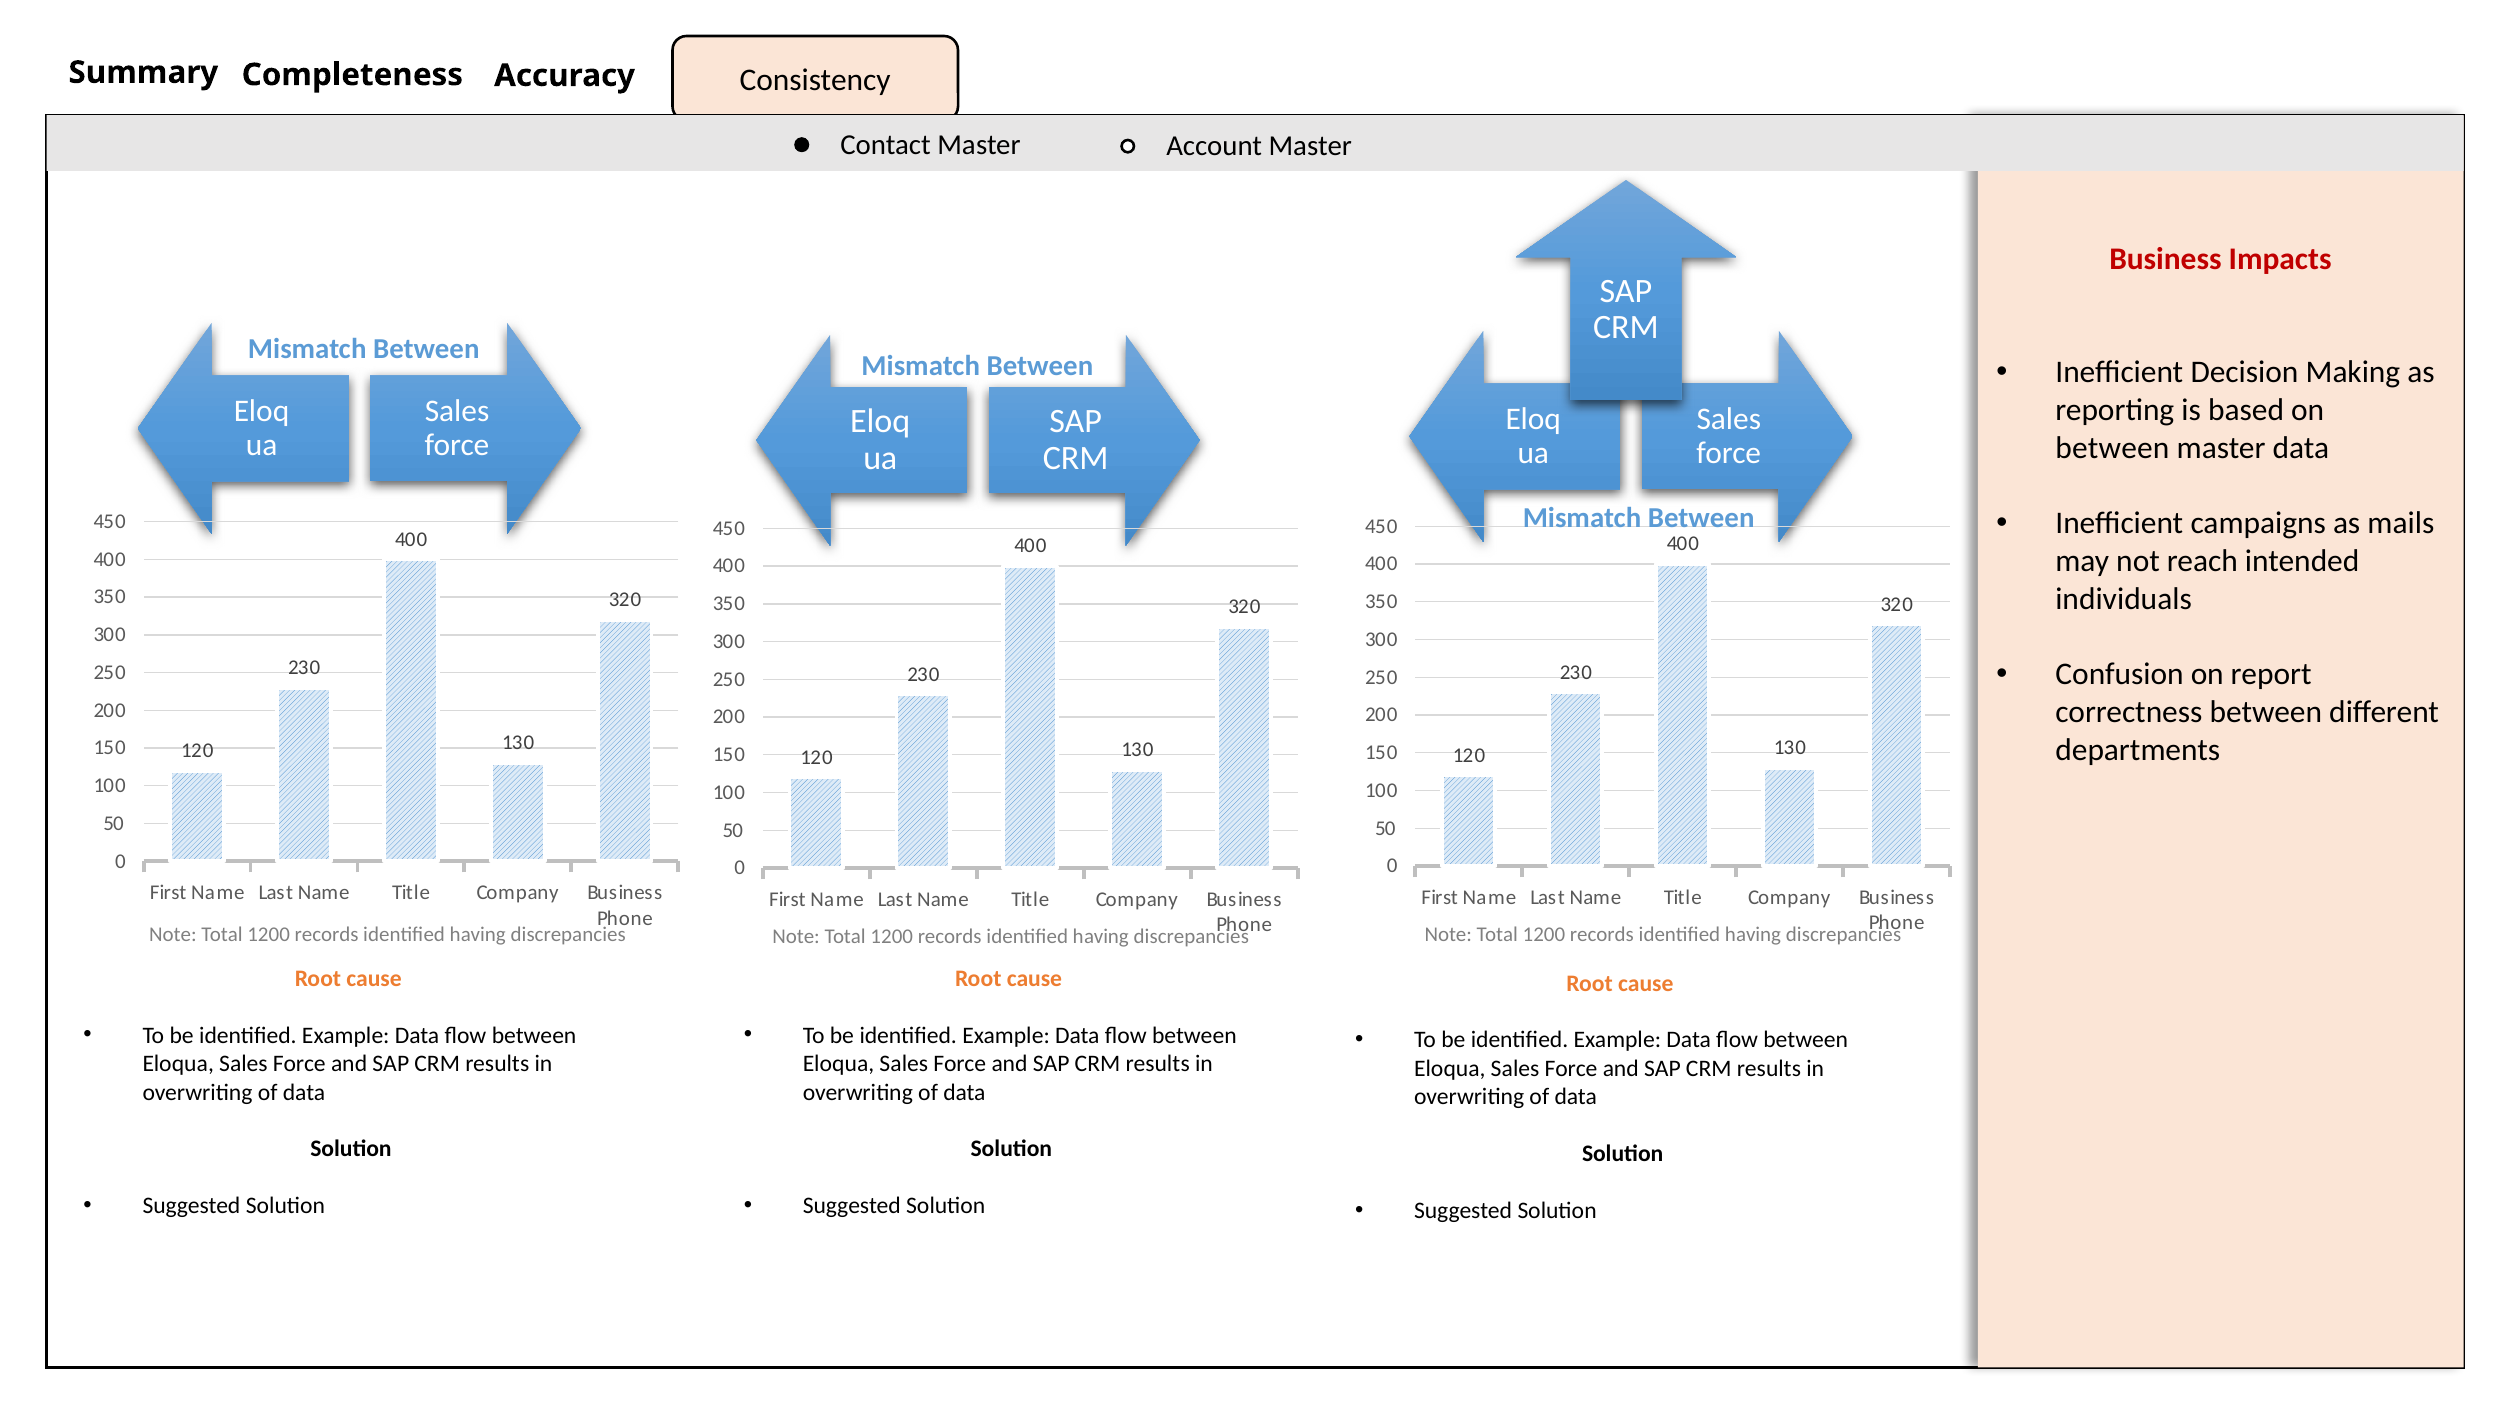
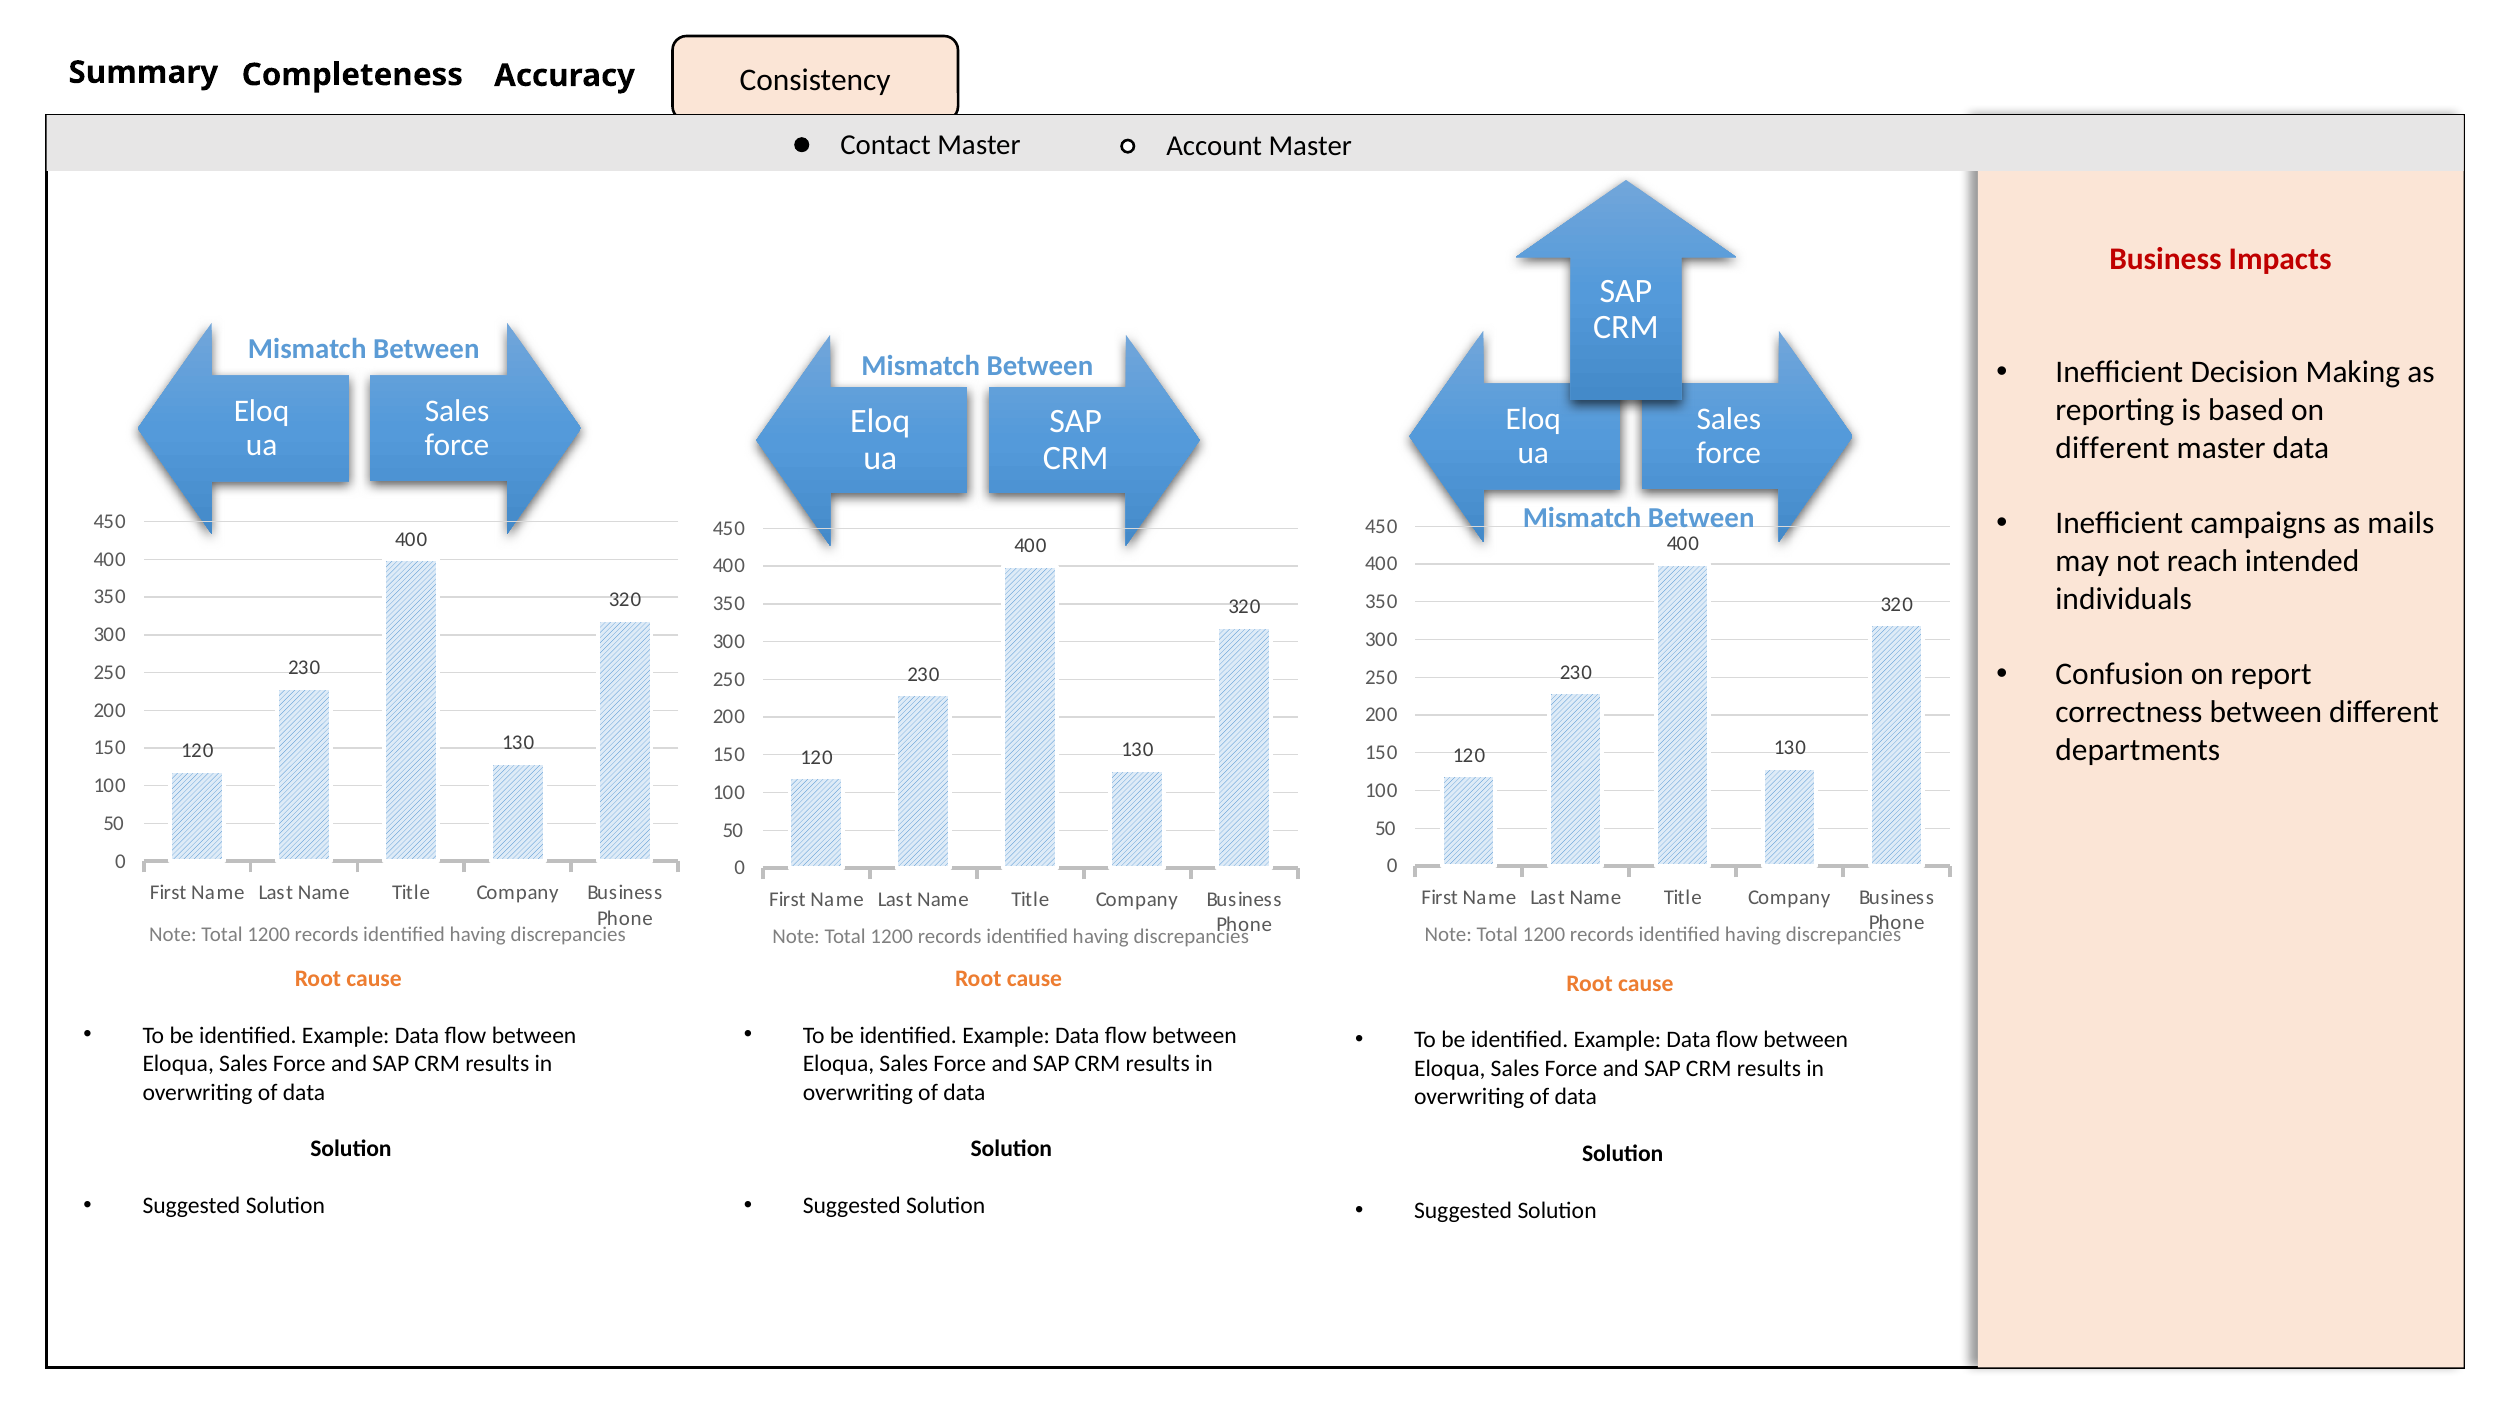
between: between -> different (2112, 448)
